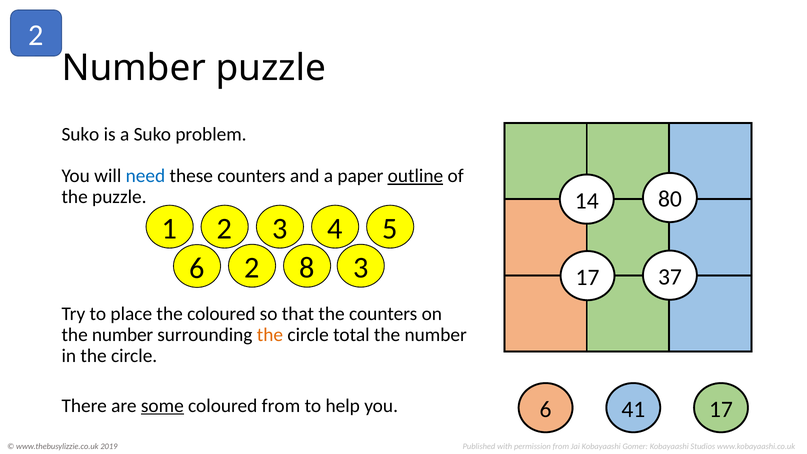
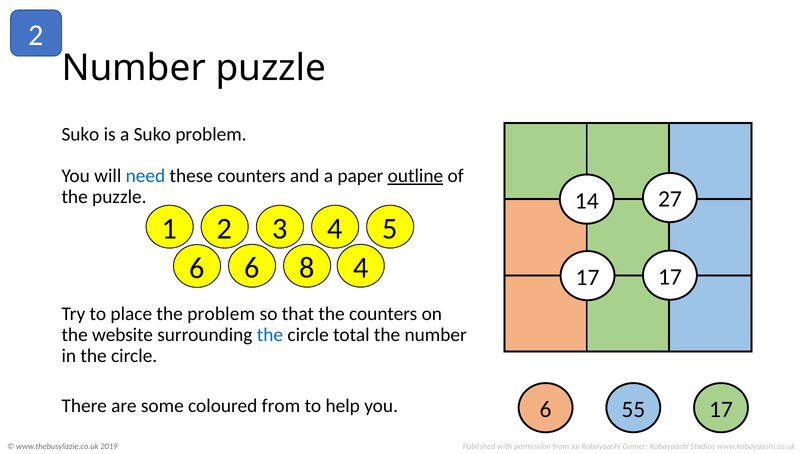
80: 80 -> 27 (670, 199)
6 2: 2 -> 6 (252, 268)
8 3: 3 -> 4 (361, 268)
17 37: 37 -> 17 (670, 277)
the coloured: coloured -> problem (221, 314)
number: number -> website (123, 335)
the colour: orange -> blue (270, 335)
some underline: present -> none (162, 406)
41: 41 -> 55 (633, 409)
